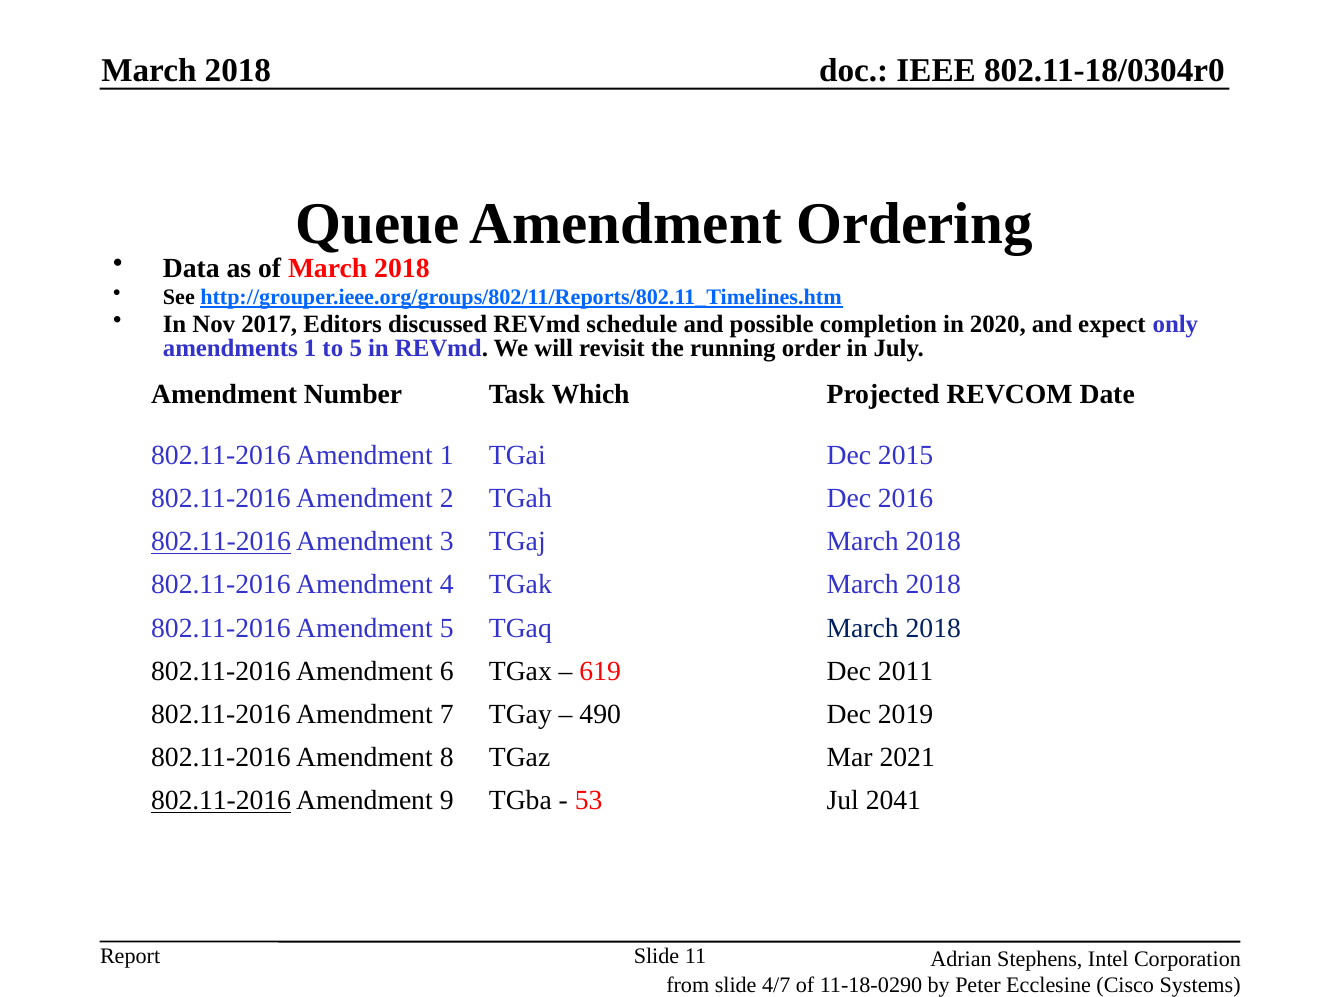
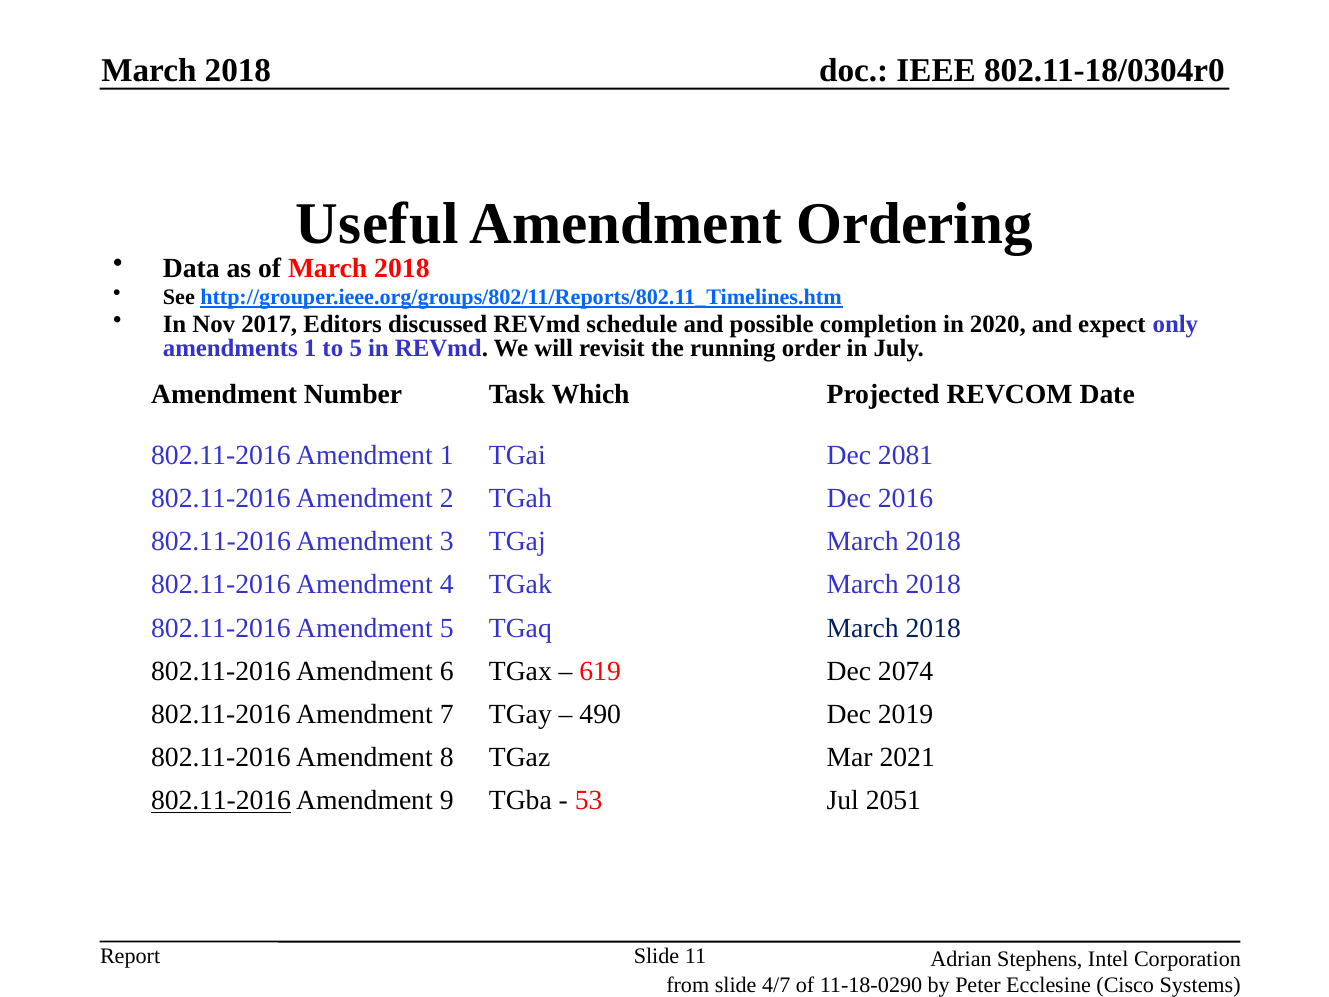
Queue: Queue -> Useful (377, 224)
2015: 2015 -> 2081 (906, 455)
802.11-2016 underline: present -> none (221, 542)
2011: 2011 -> 2074 (906, 671)
2041: 2041 -> 2051 (893, 801)
